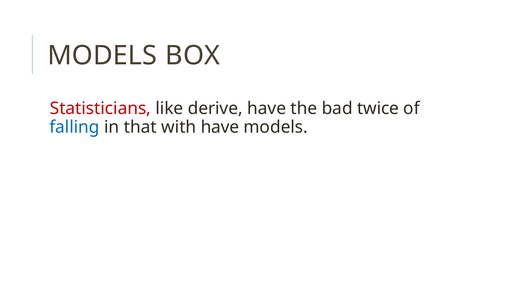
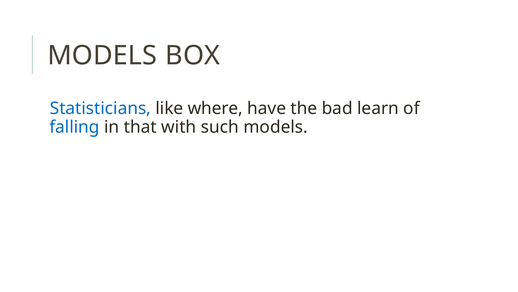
Statisticians colour: red -> blue (100, 108)
derive: derive -> where (215, 108)
twice: twice -> learn (378, 108)
with have: have -> such (220, 127)
